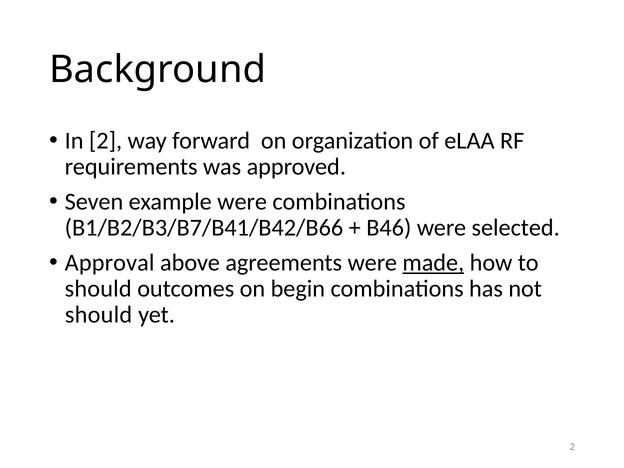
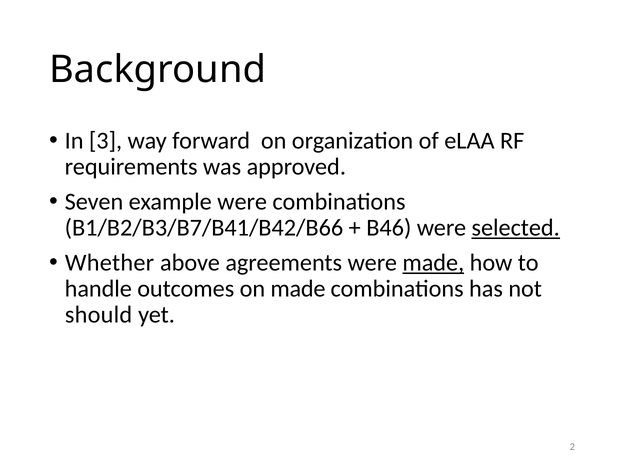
In 2: 2 -> 3 (106, 141)
selected underline: none -> present (516, 228)
Approval: Approval -> Whether (110, 263)
should: should -> handle (98, 289)
on begin: begin -> made (298, 289)
